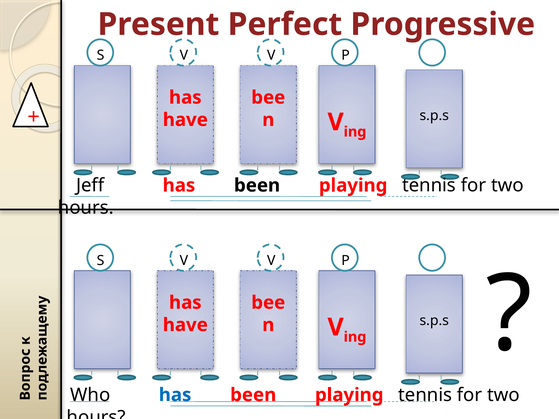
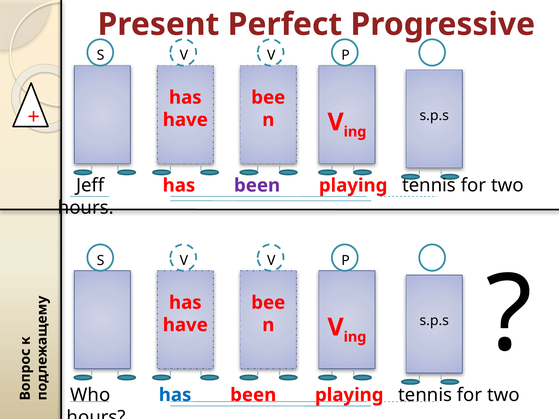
been colour: black -> purple (257, 186)
